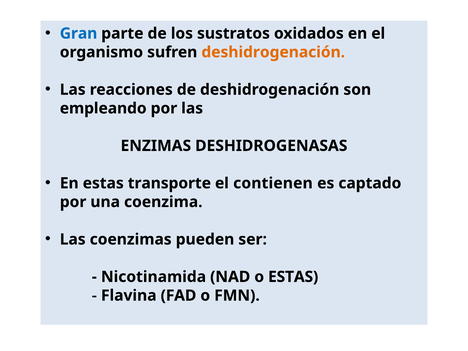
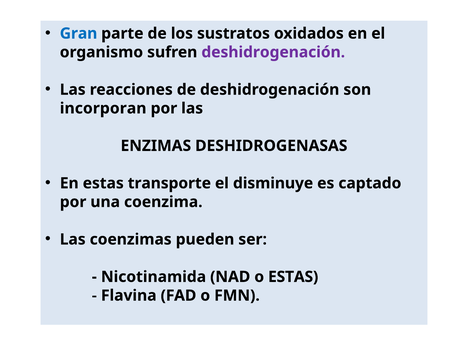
deshidrogenación colour: orange -> purple (273, 52)
empleando: empleando -> incorporan (103, 108)
contienen: contienen -> disminuye (273, 183)
